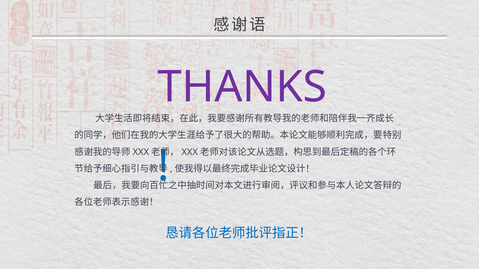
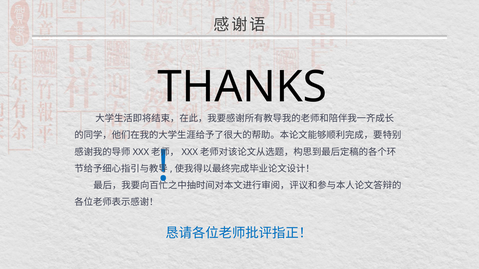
THANKS colour: purple -> black (242, 87)
